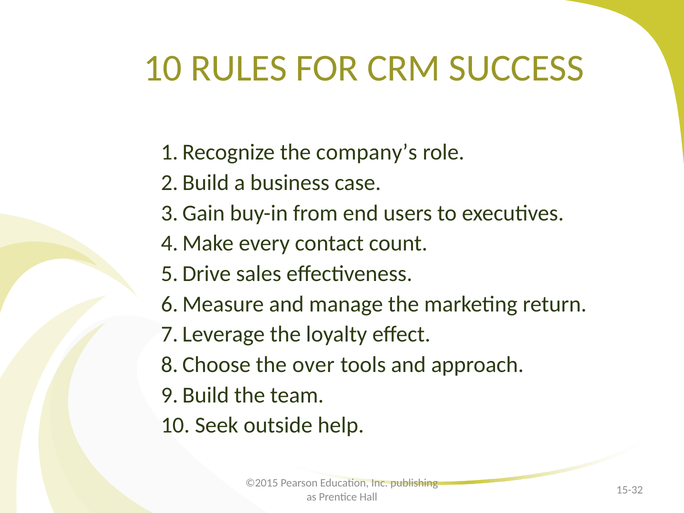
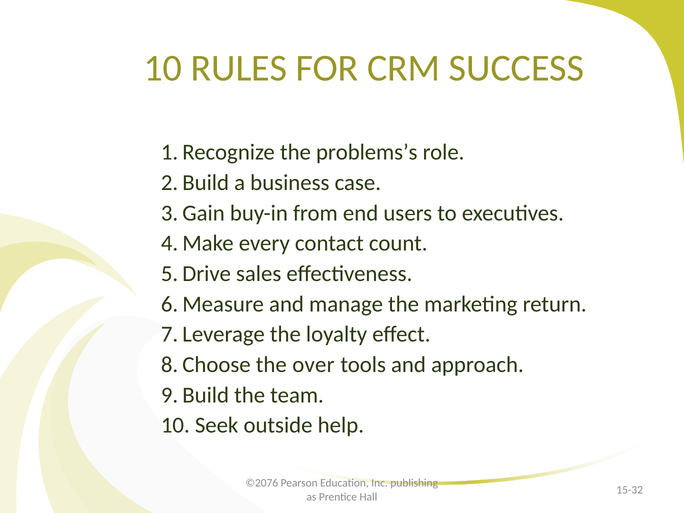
company’s: company’s -> problems’s (367, 152)
©2015: ©2015 -> ©2076 (262, 483)
